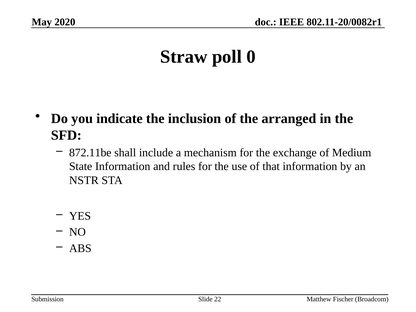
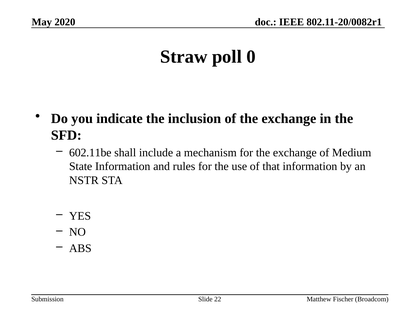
of the arranged: arranged -> exchange (289, 119)
872.11be: 872.11be -> 602.11be (90, 153)
